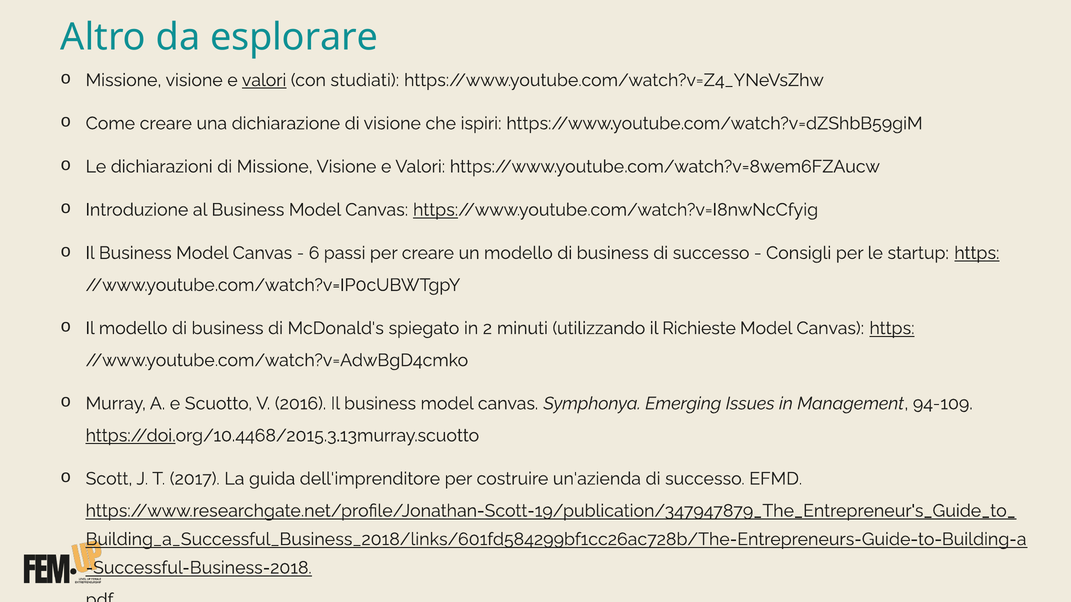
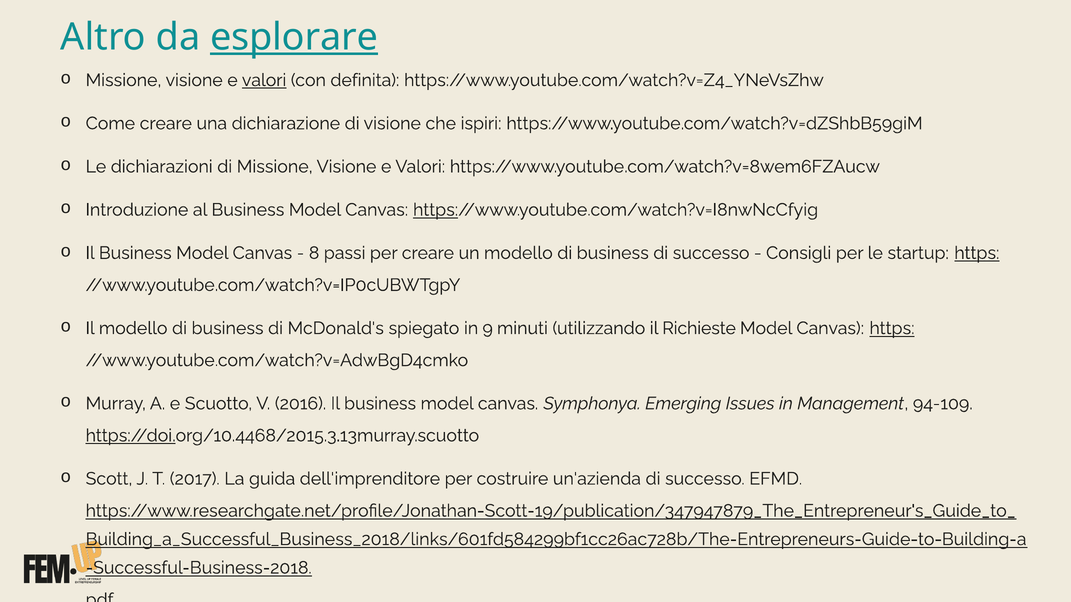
esplorare underline: none -> present (294, 37)
studiati: studiati -> definita (365, 80)
6: 6 -> 8 (314, 253)
2: 2 -> 9 (488, 328)
